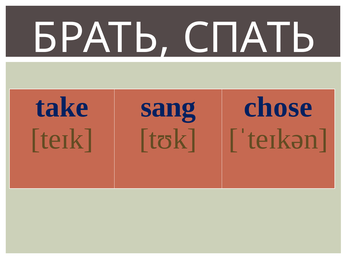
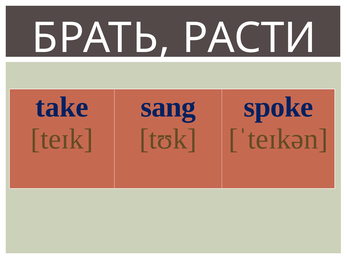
СПАТЬ: СПАТЬ -> РАСТИ (249, 38)
chose: chose -> spoke (278, 107)
